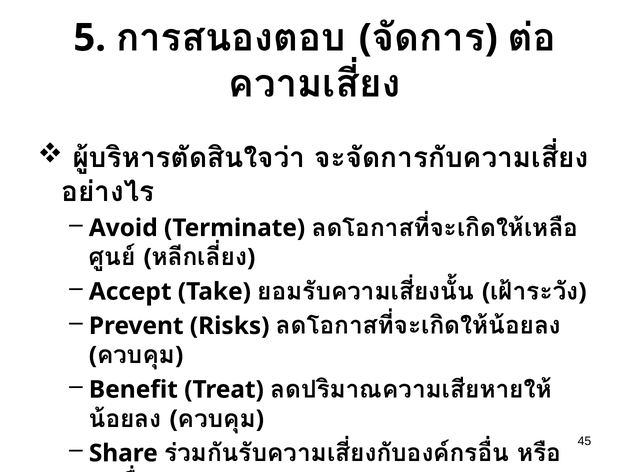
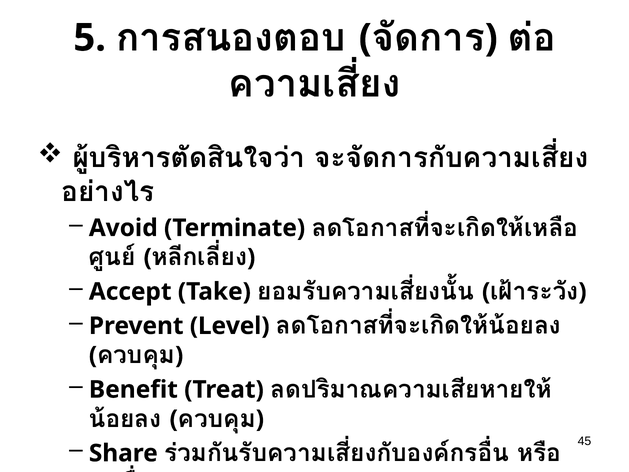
Risks: Risks -> Level (230, 326)
